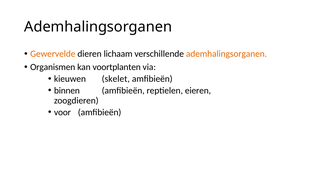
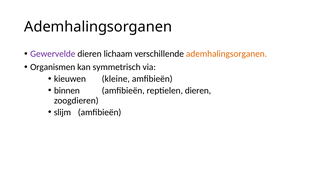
Gewervelde colour: orange -> purple (53, 54)
voortplanten: voortplanten -> symmetrisch (117, 67)
skelet: skelet -> kleine (116, 79)
reptielen eieren: eieren -> dieren (198, 90)
voor: voor -> slijm (62, 112)
